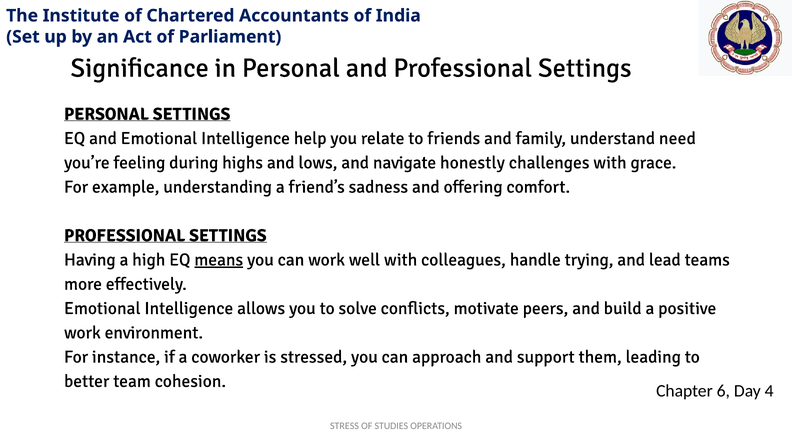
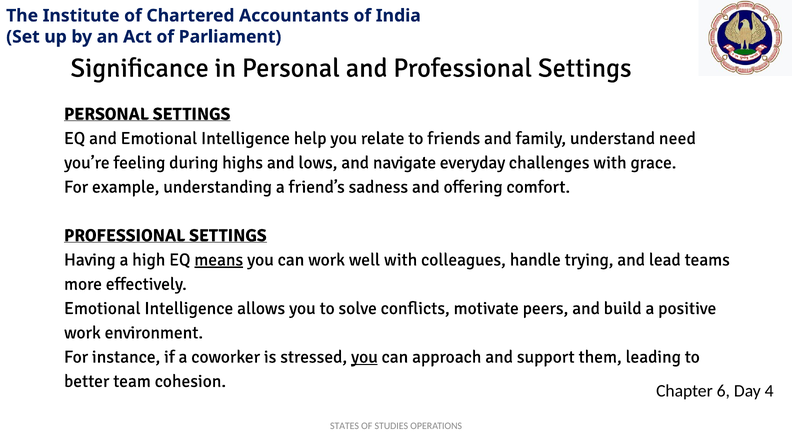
honestly: honestly -> everyday (473, 162)
you underline: none -> present (364, 356)
STRESS: STRESS -> STATES (345, 425)
